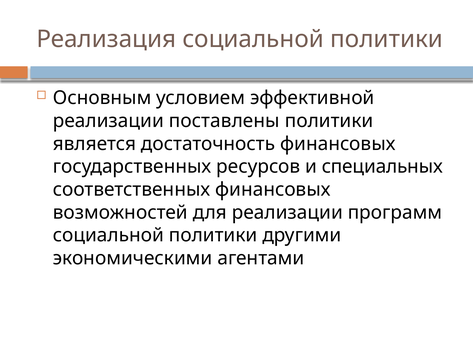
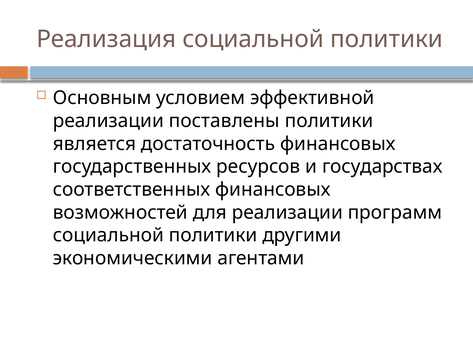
специальных: специальных -> государствах (382, 167)
